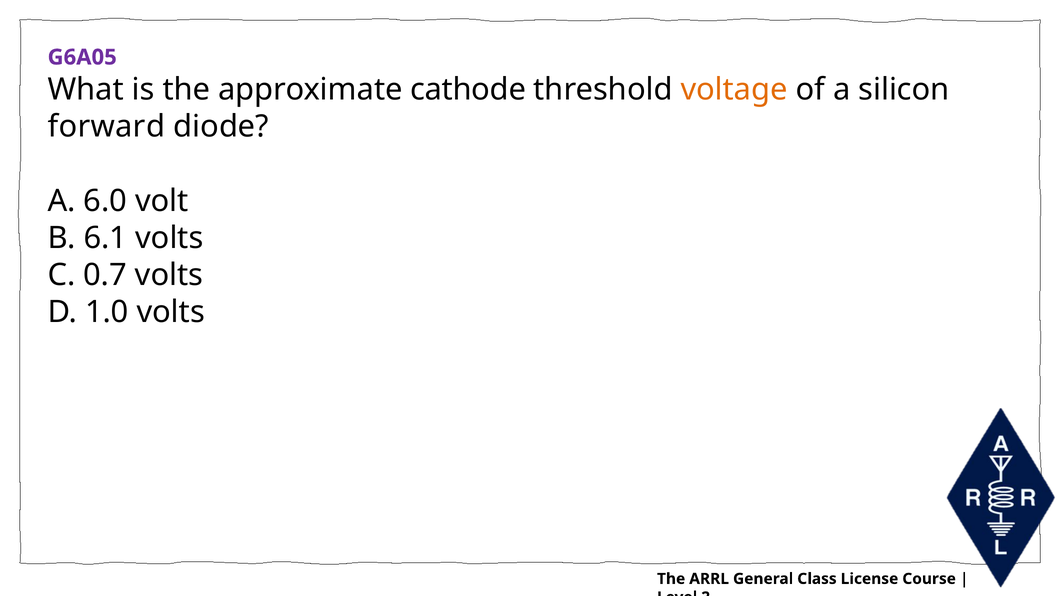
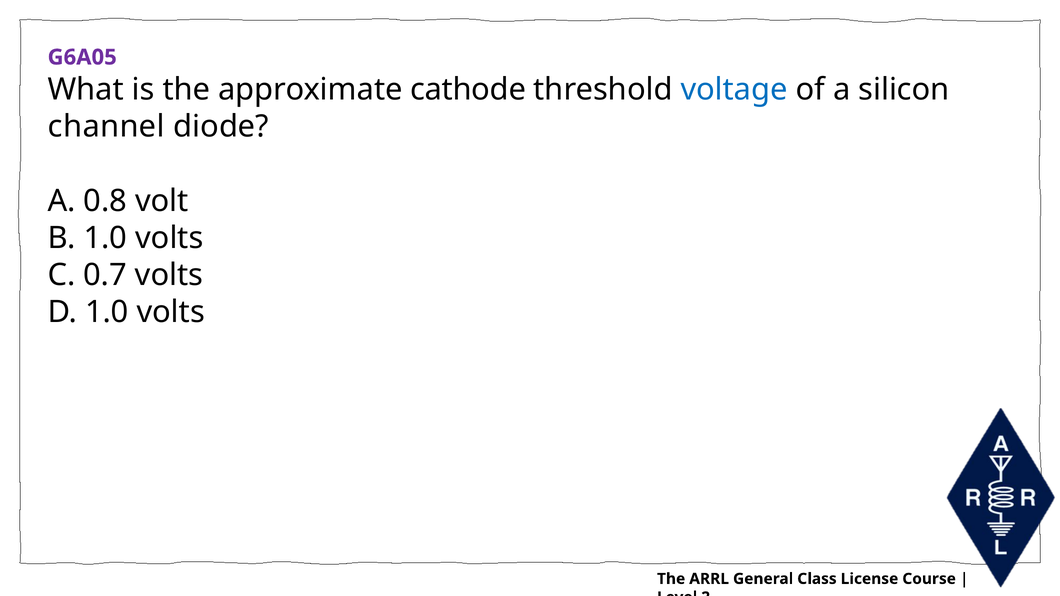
voltage colour: orange -> blue (734, 90)
forward: forward -> channel (106, 127)
6.0: 6.0 -> 0.8 (105, 201)
B 6.1: 6.1 -> 1.0 (105, 238)
